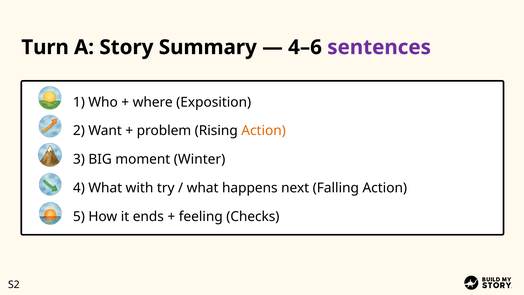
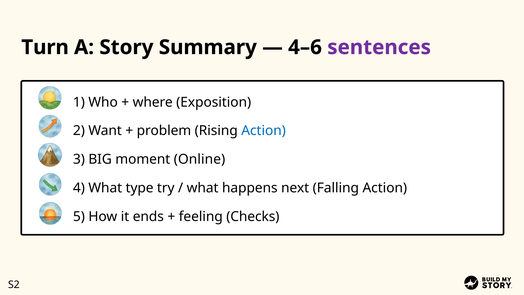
Action colour: orange -> blue (264, 131)
Winter: Winter -> Online (200, 159)
with: with -> type (140, 188)
